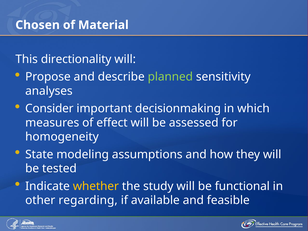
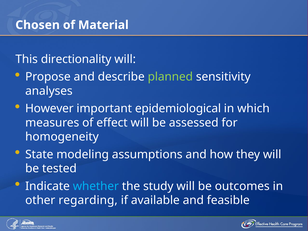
Consider: Consider -> However (49, 109)
decisionmaking: decisionmaking -> epidemiological (178, 109)
whether colour: yellow -> light blue (96, 186)
functional: functional -> outcomes (242, 186)
